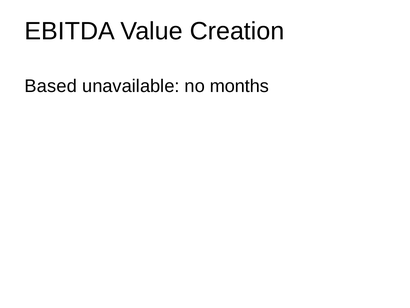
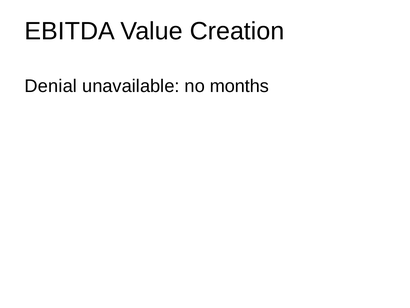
Based: Based -> Denial (51, 86)
